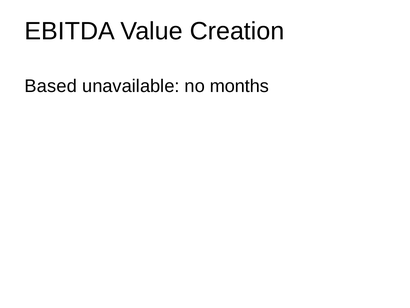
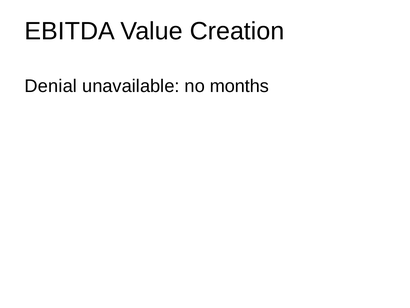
Based: Based -> Denial (51, 86)
